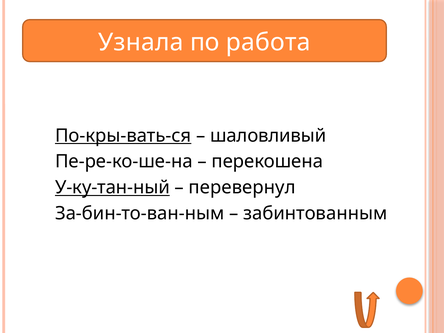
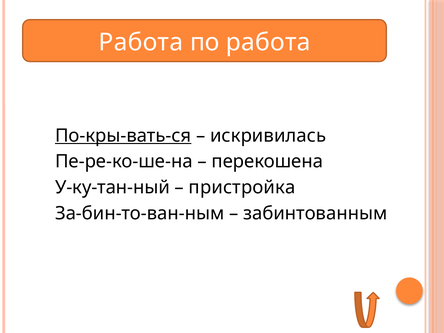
Узнала: Узнала -> Работа (141, 42)
шаловливый: шаловливый -> искривилась (268, 136)
У-ку-тан-ный underline: present -> none (112, 187)
перевернул: перевернул -> пристройка (242, 187)
